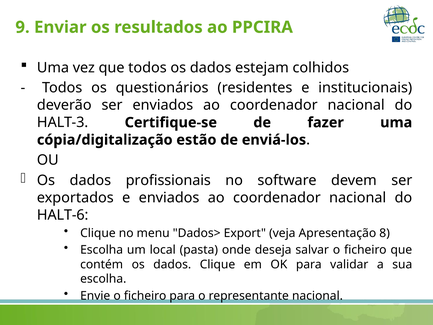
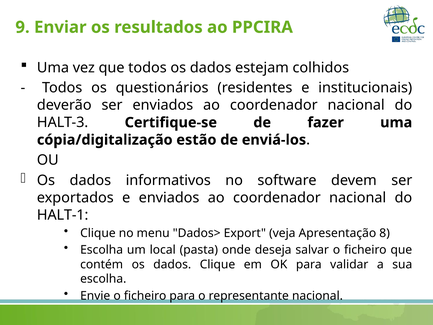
profissionais: profissionais -> informativos (168, 180)
HALT-6: HALT-6 -> HALT-1 (63, 215)
